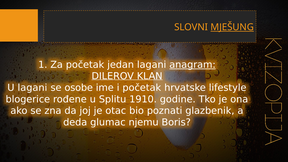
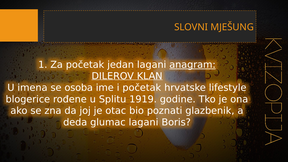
MJEŠUNG underline: present -> none (232, 27)
U lagani: lagani -> imena (32, 88)
osobe: osobe -> osoba (79, 88)
1910: 1910 -> 1919 (143, 99)
glumac njemu: njemu -> lagani (144, 122)
